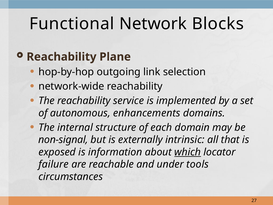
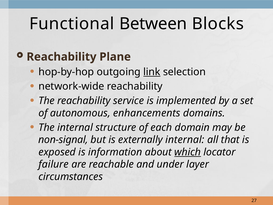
Network: Network -> Between (153, 24)
link underline: none -> present (152, 72)
externally intrinsic: intrinsic -> internal (185, 140)
tools: tools -> layer (198, 164)
